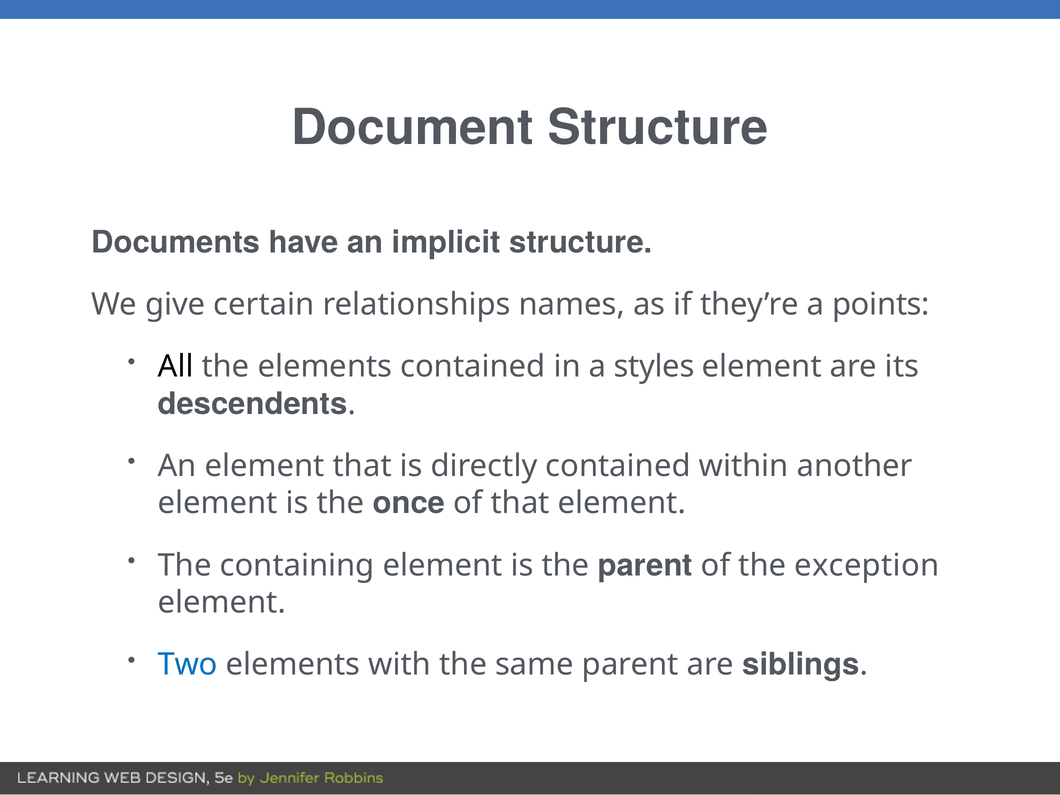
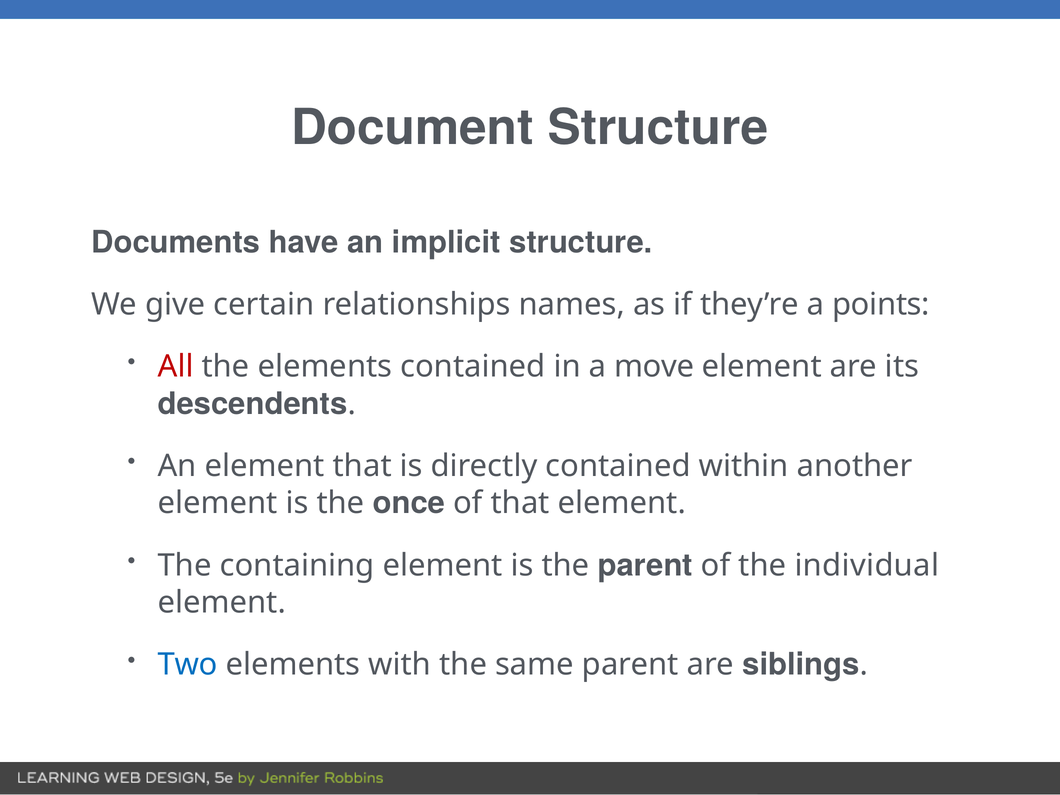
All colour: black -> red (176, 367)
styles: styles -> move (654, 367)
exception: exception -> individual (867, 565)
